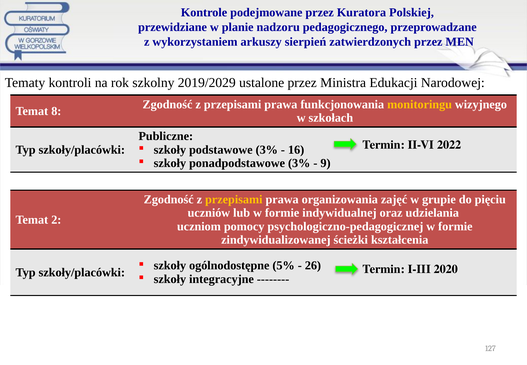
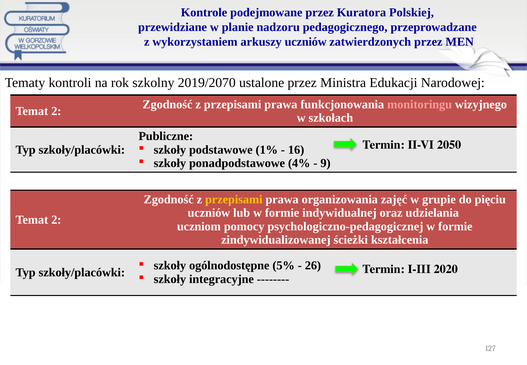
arkuszy sierpień: sierpień -> uczniów (306, 42)
2019/2029: 2019/2029 -> 2019/2070 (207, 83)
monitoringu colour: yellow -> pink (420, 104)
8: 8 -> 2 (56, 111)
2022: 2022 -> 2050 (449, 145)
podstawowe 3%: 3% -> 1% (267, 150)
ponadpodstawowe 3%: 3% -> 4% (299, 163)
